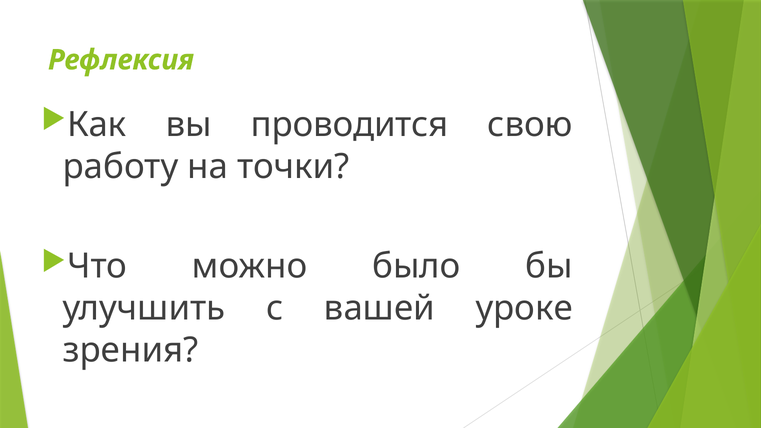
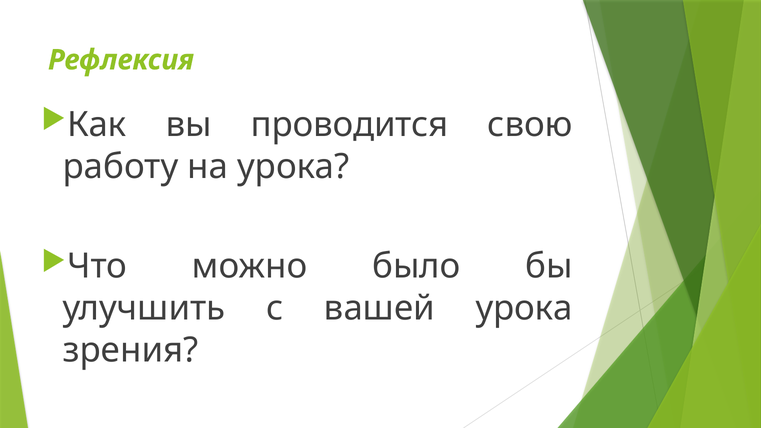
на точки: точки -> урока (293, 167)
вашей уроке: уроке -> урока (524, 308)
